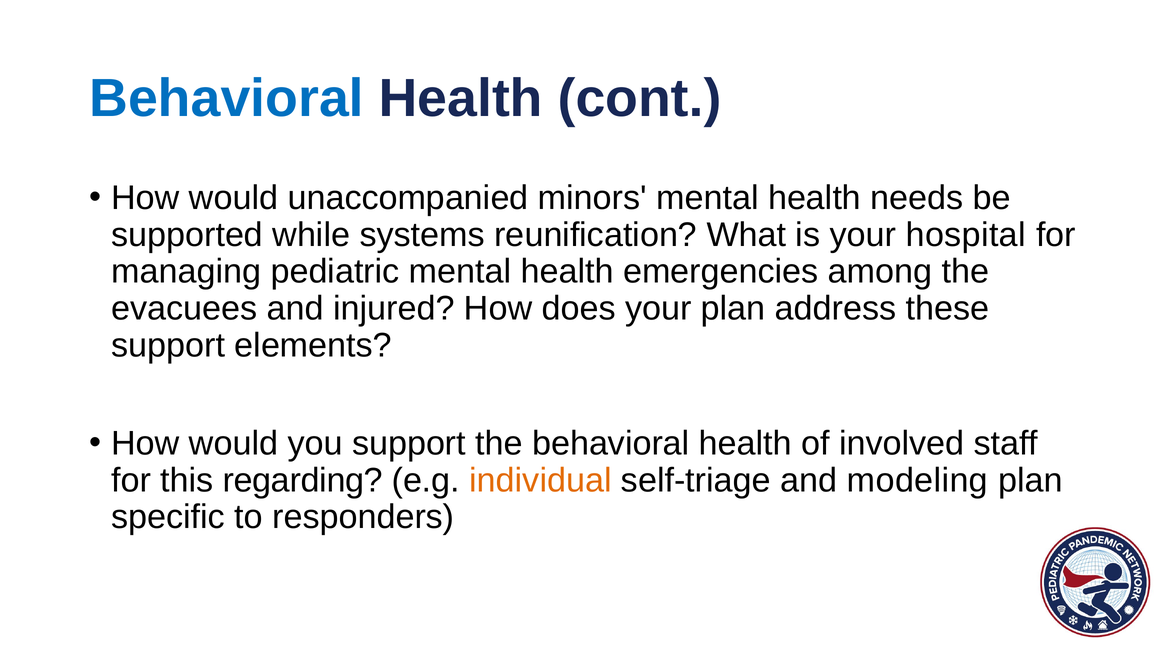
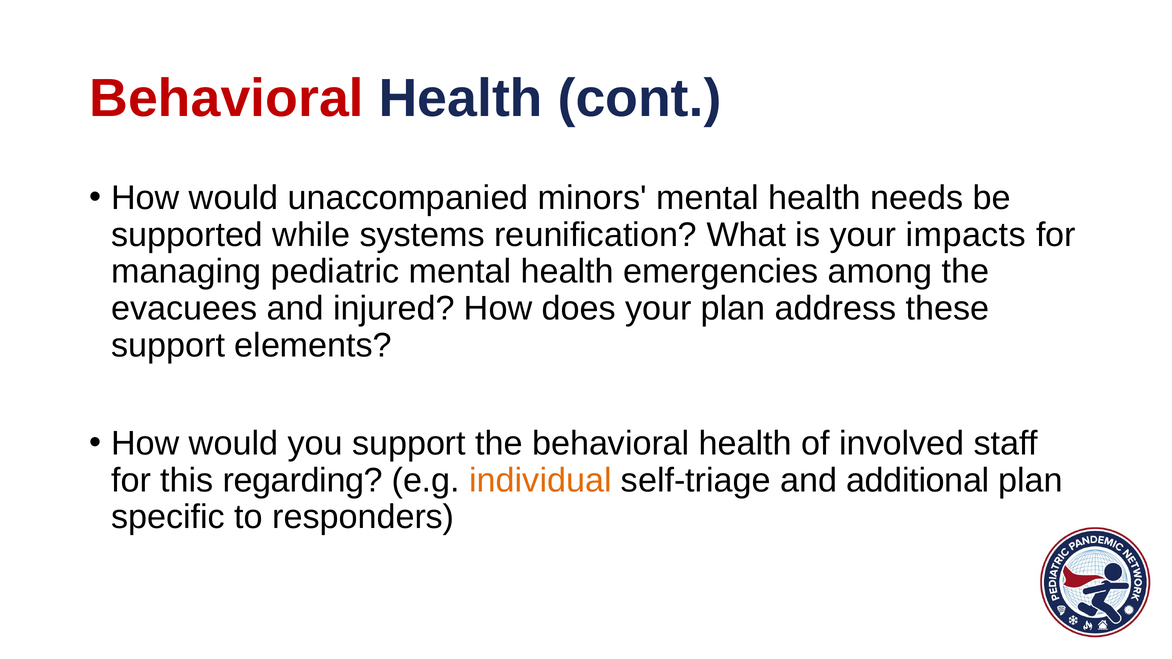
Behavioral colour: blue -> red (227, 98)
hospital: hospital -> impacts (966, 235)
modeling: modeling -> additional (918, 480)
